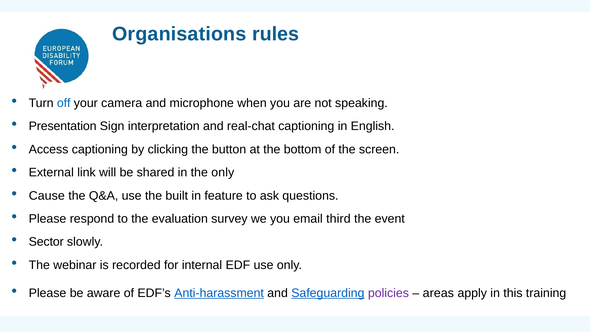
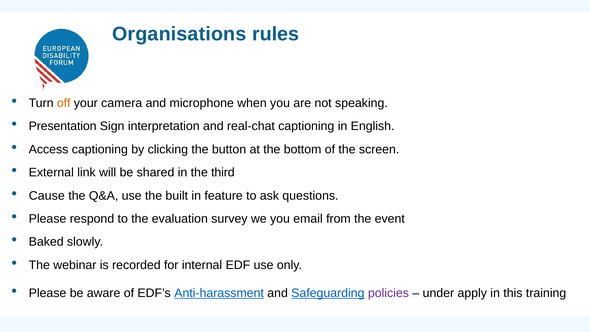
off colour: blue -> orange (64, 103)
the only: only -> third (223, 172)
third: third -> from (338, 219)
Sector: Sector -> Baked (46, 242)
areas: areas -> under (438, 293)
